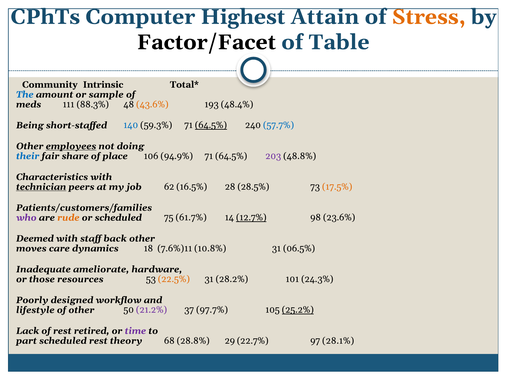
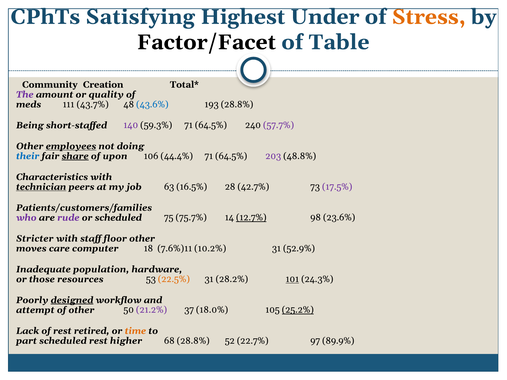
Computer: Computer -> Satisfying (140, 17)
Attain: Attain -> Under (325, 17)
Intrinsic: Intrinsic -> Creation (103, 85)
The colour: blue -> purple (25, 95)
sample: sample -> quality (106, 95)
88.3%: 88.3% -> 43.7% (93, 104)
43.6% colour: orange -> blue (152, 104)
193 48.4%: 48.4% -> 28.8% (237, 104)
140 colour: blue -> purple (131, 125)
64.5% underline: present -> none (211, 125)
57.7% colour: blue -> purple (279, 125)
share underline: none -> present (75, 156)
place: place -> upon (115, 156)
94.9%: 94.9% -> 44.4% (177, 156)
62: 62 -> 63 (169, 187)
28.5%: 28.5% -> 42.7% (253, 187)
17.5% colour: orange -> purple (337, 187)
rude colour: orange -> purple (68, 218)
61.7%: 61.7% -> 75.7% (191, 218)
Deemed: Deemed -> Stricter (35, 239)
back: back -> floor (115, 239)
dynamics: dynamics -> computer (95, 249)
10.8%: 10.8% -> 10.2% (210, 249)
06.5%: 06.5% -> 52.9% (299, 249)
ameliorate: ameliorate -> population (101, 269)
101 underline: none -> present (292, 279)
designed underline: none -> present (72, 300)
lifestyle: lifestyle -> attempt (35, 310)
97.7%: 97.7% -> 18.0% (212, 310)
time colour: purple -> orange (135, 331)
theory: theory -> higher (126, 341)
29: 29 -> 52 (230, 341)
28.1%: 28.1% -> 89.9% (338, 341)
